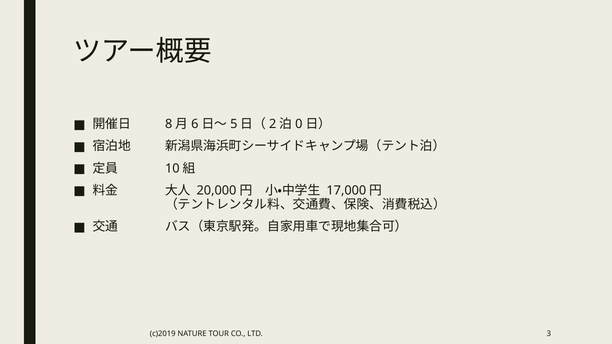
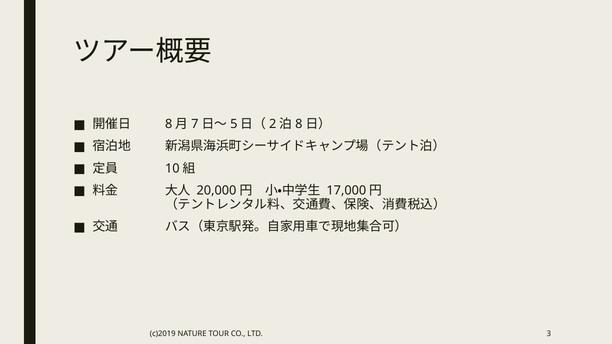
6: 6 -> 7 (195, 124)
0: 0 -> 8 (299, 124)
